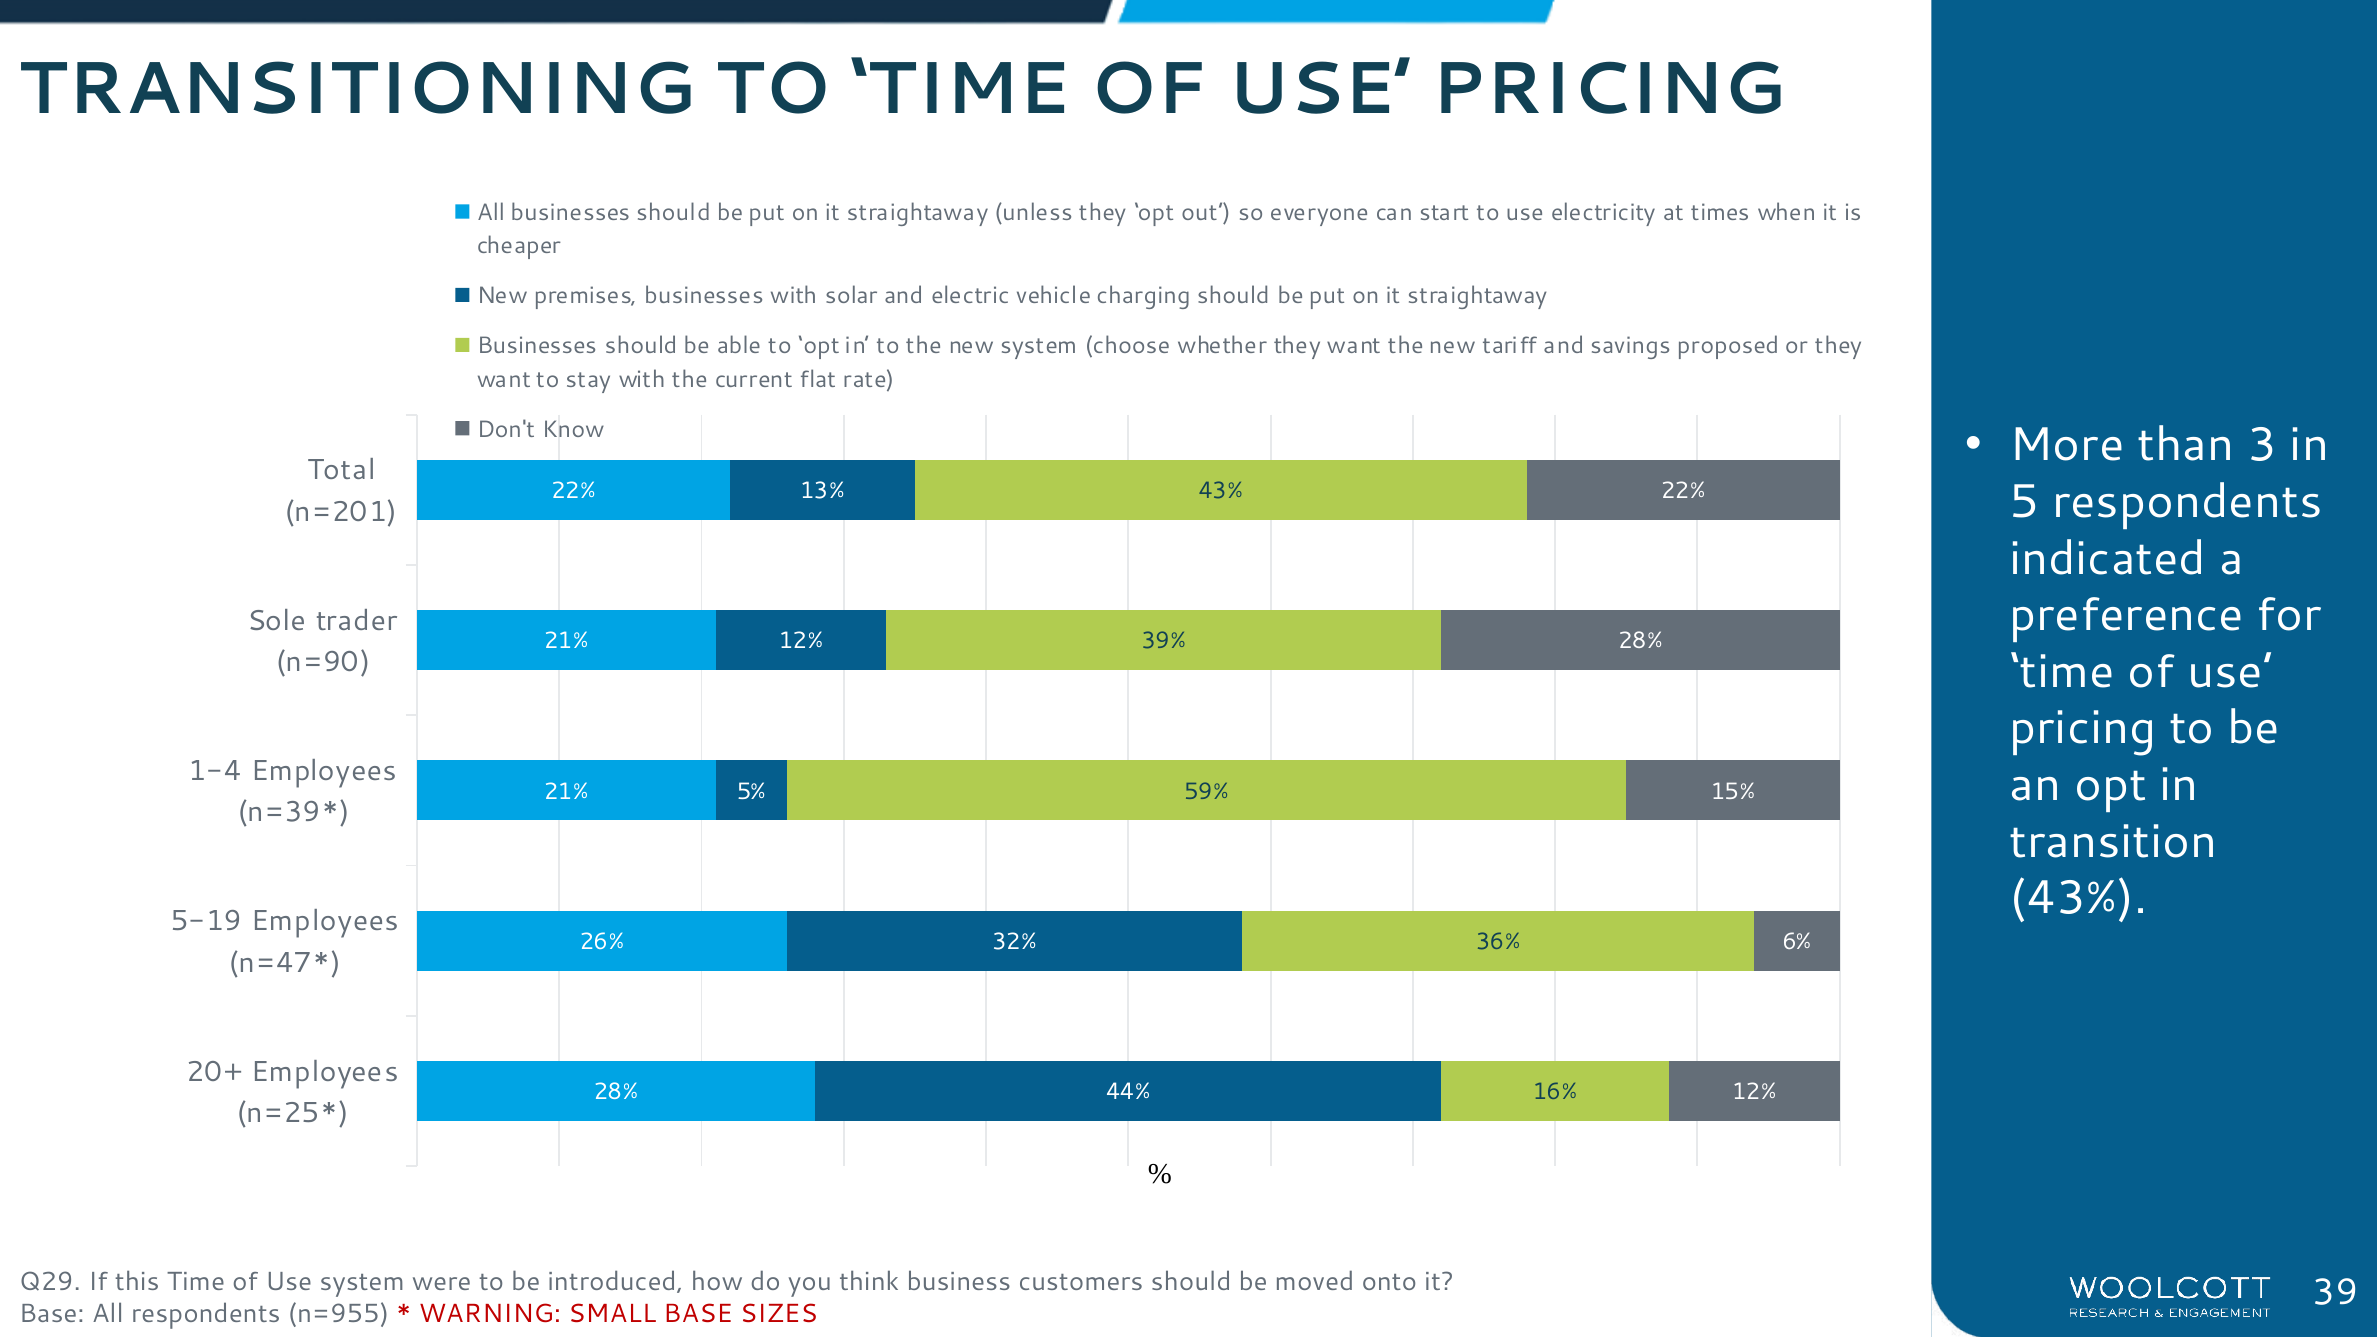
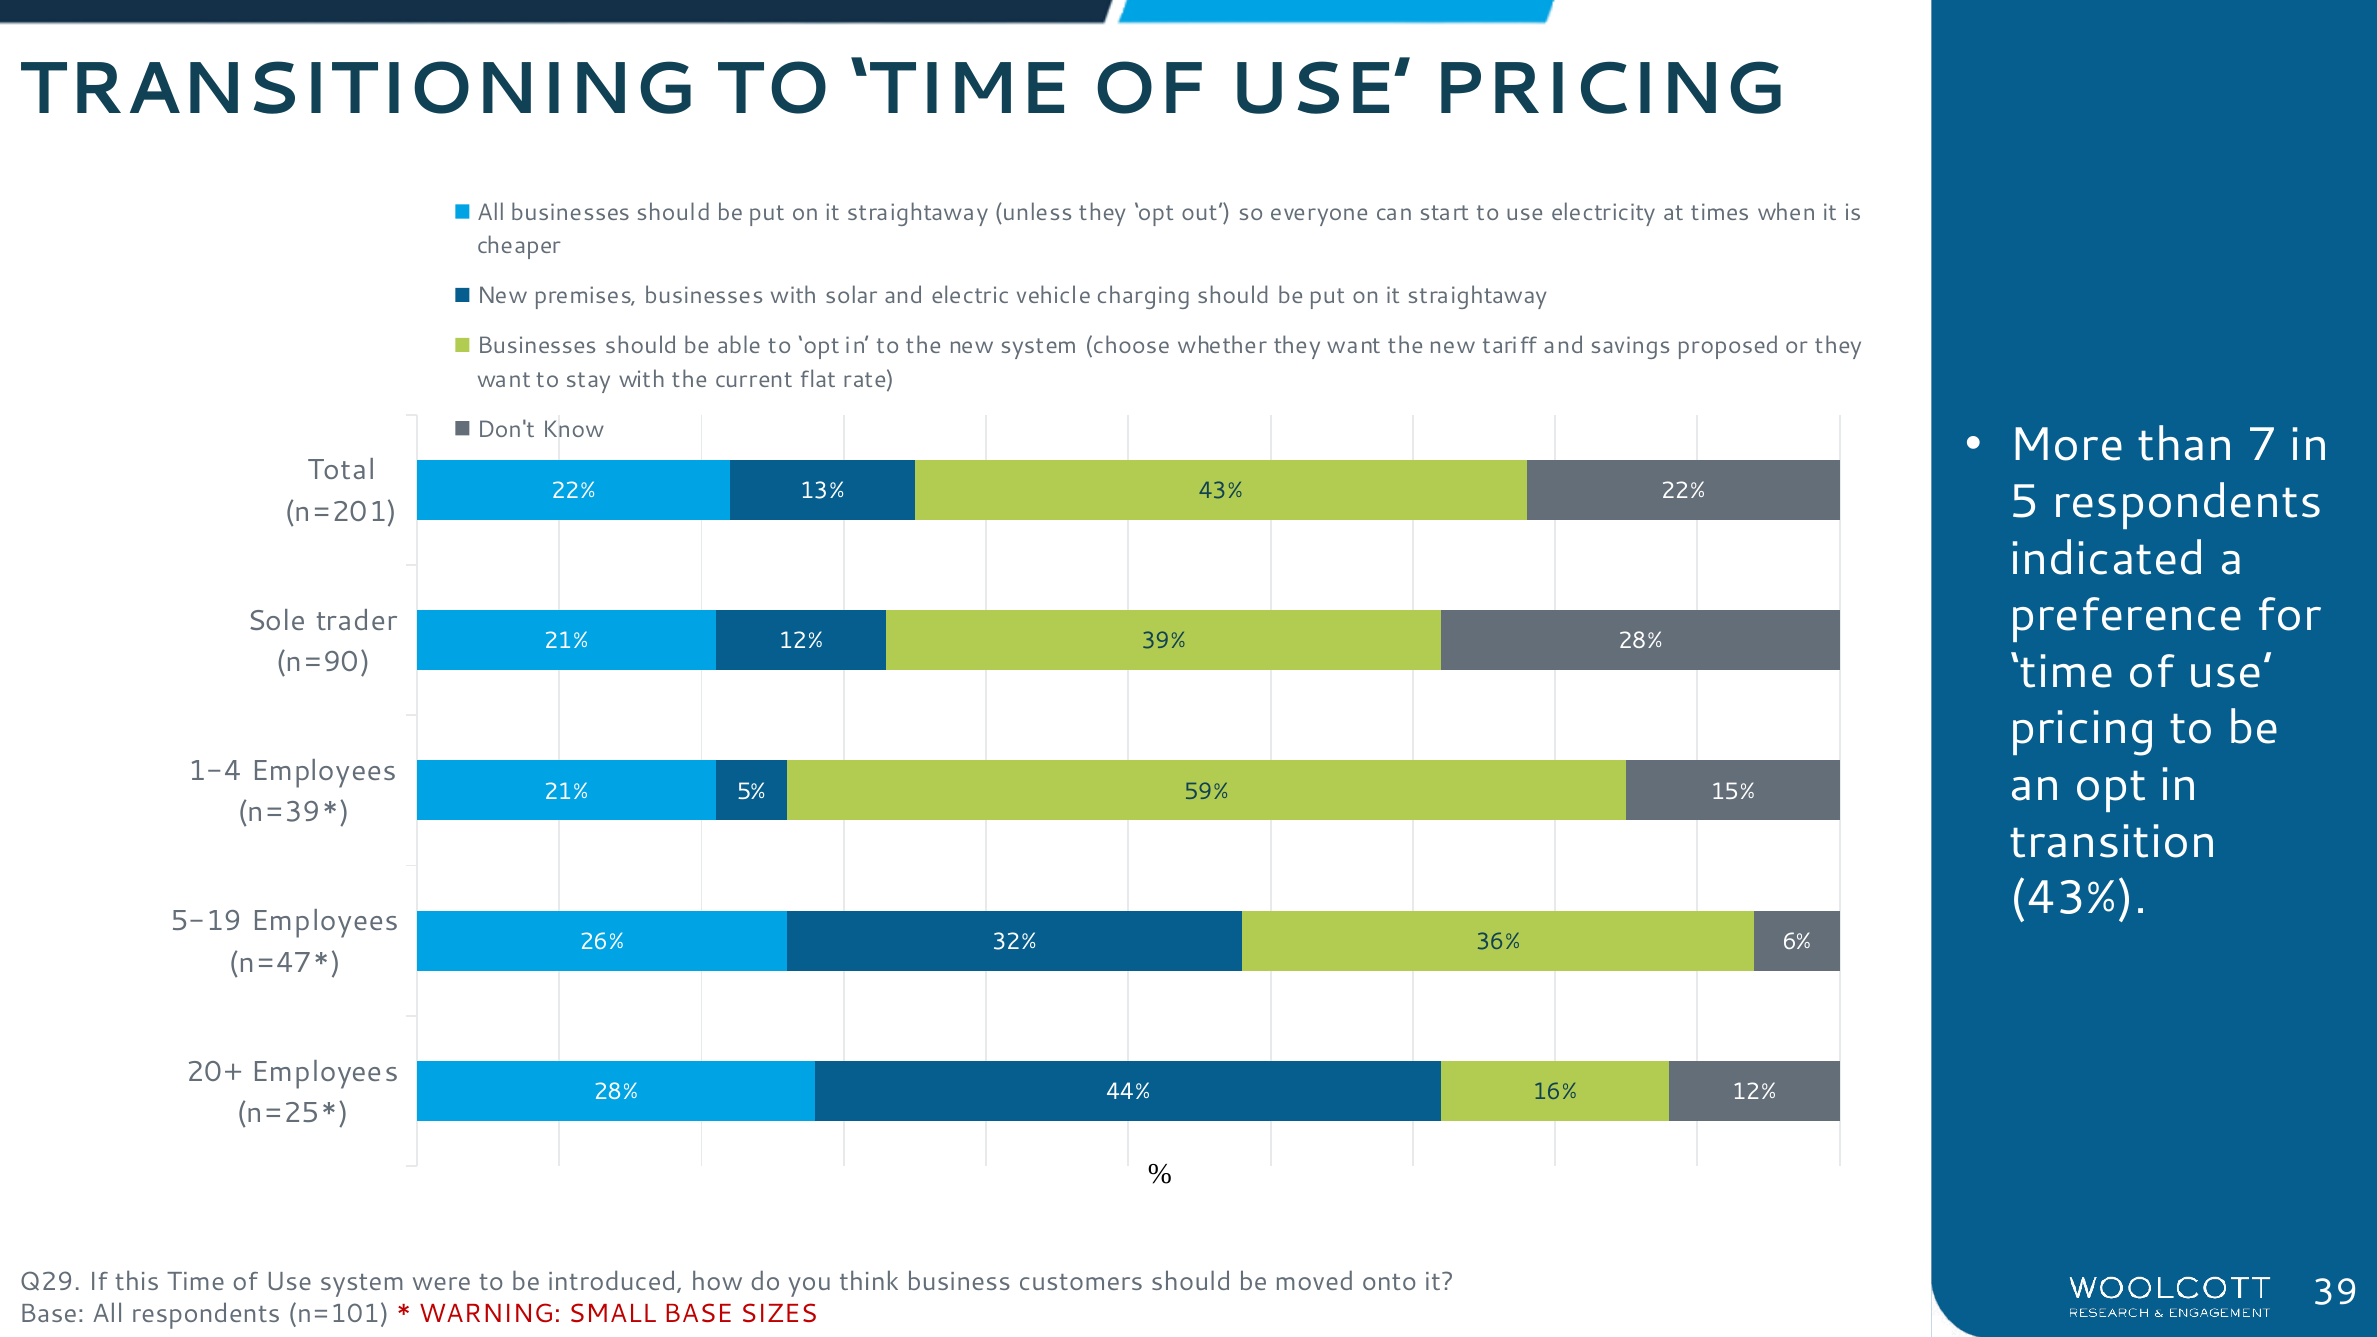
3: 3 -> 7 (2262, 445)
n=955: n=955 -> n=101 (338, 1314)
